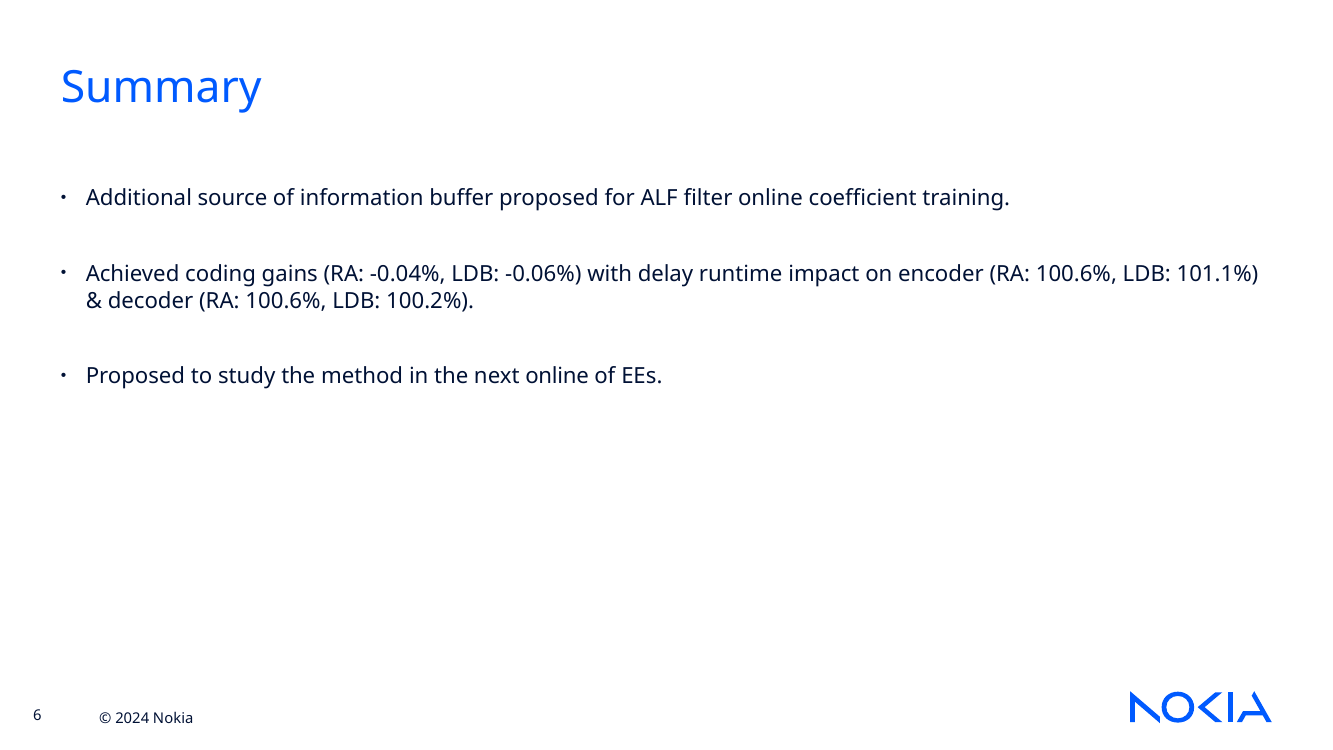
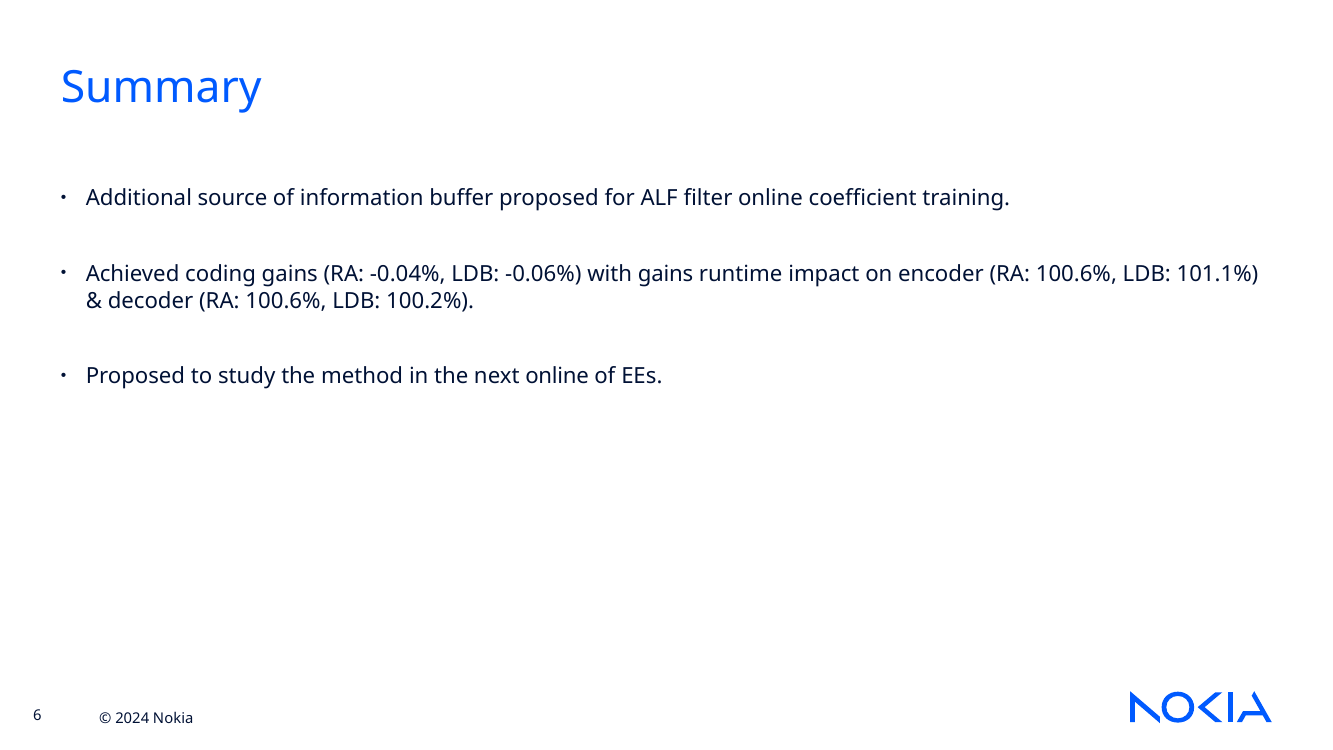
with delay: delay -> gains (666, 274)
